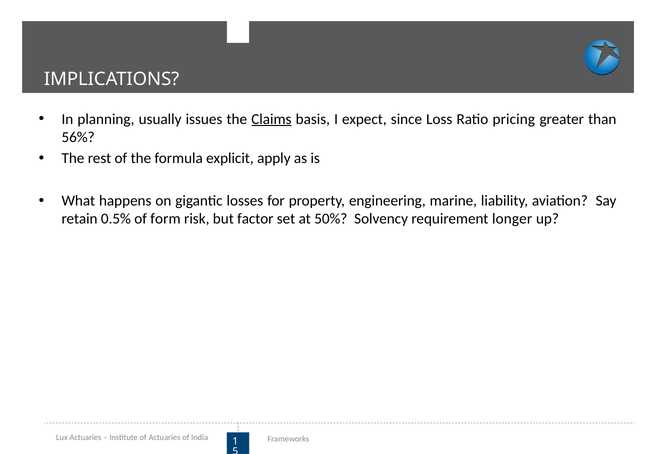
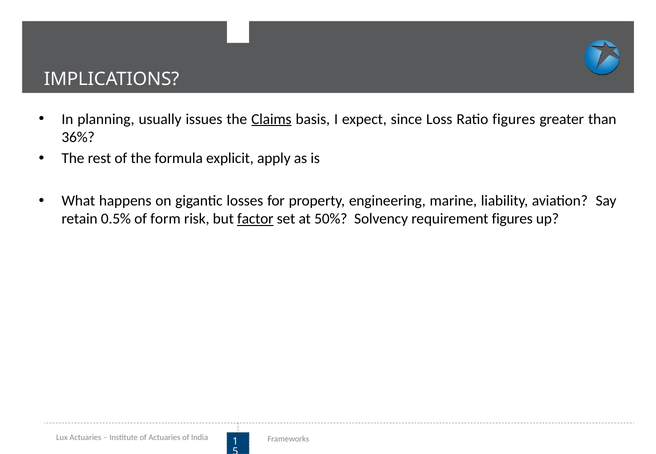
Ratio pricing: pricing -> figures (514, 119)
56%: 56% -> 36% (78, 137)
factor underline: none -> present (255, 219)
requirement longer: longer -> figures (512, 219)
